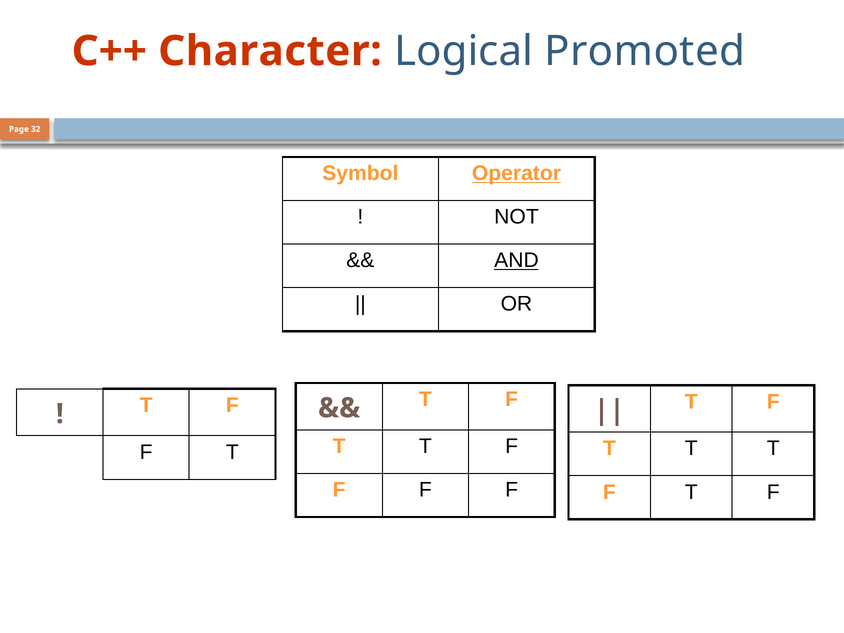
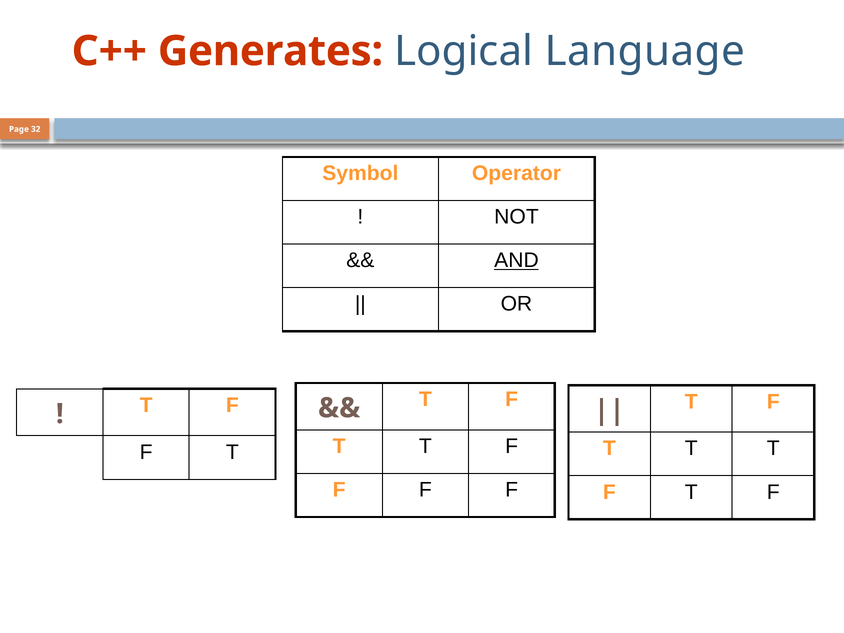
Character: Character -> Generates (270, 51)
Promoted: Promoted -> Language (645, 51)
Operator underline: present -> none (516, 173)
